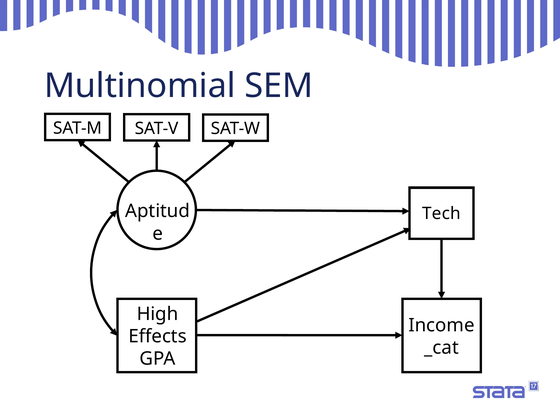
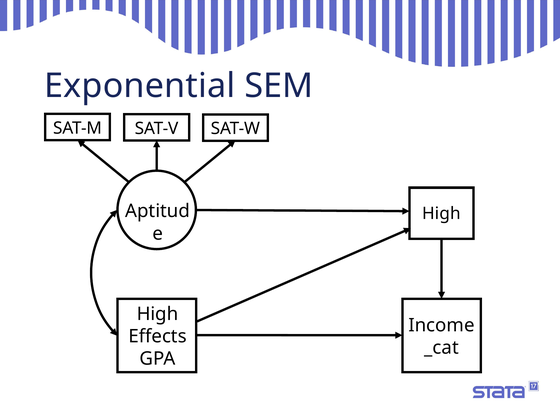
Multinomial: Multinomial -> Exponential (140, 86)
Tech: Tech -> High (441, 214)
